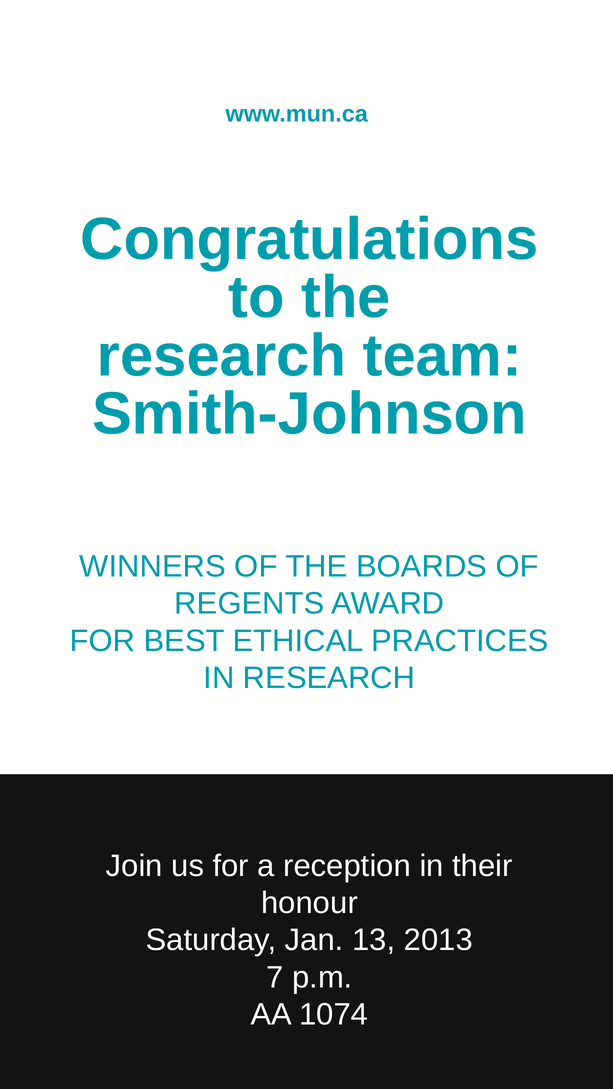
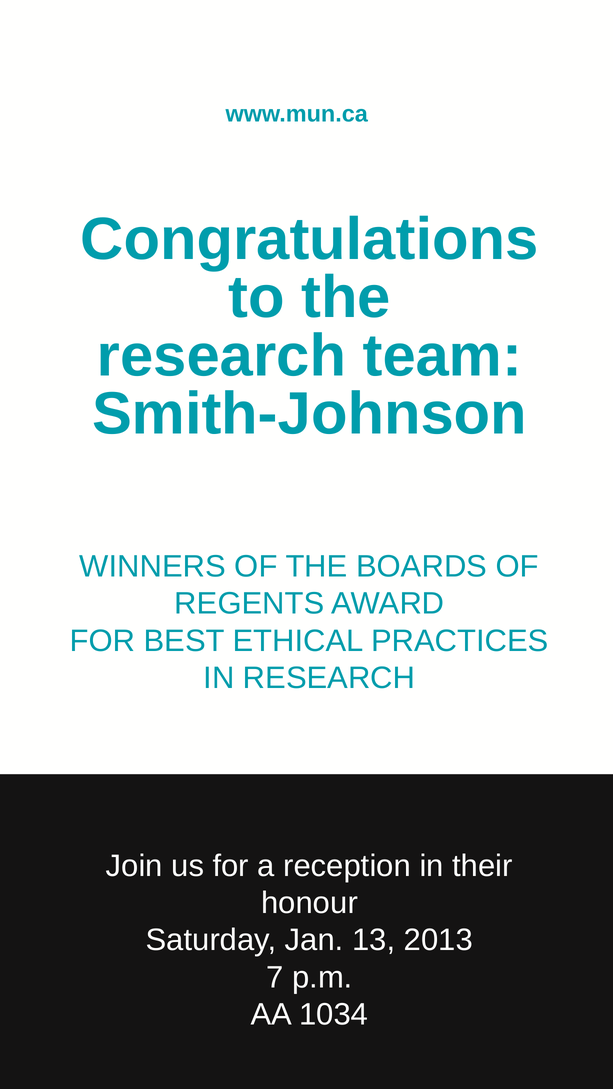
1074: 1074 -> 1034 (334, 1015)
